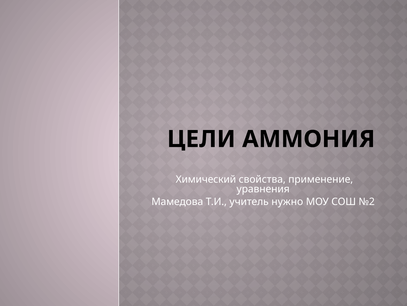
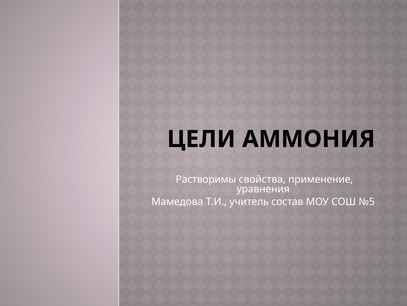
Химический: Химический -> Растворимы (206, 179)
нужно: нужно -> состав (287, 201)
№2: №2 -> №5 (367, 201)
